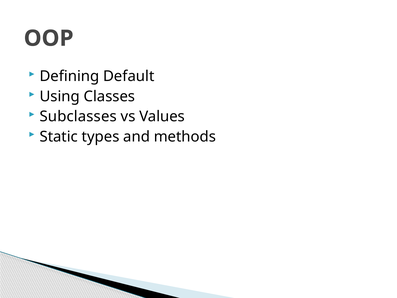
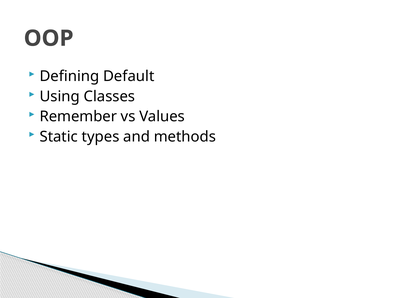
Subclasses: Subclasses -> Remember (78, 116)
